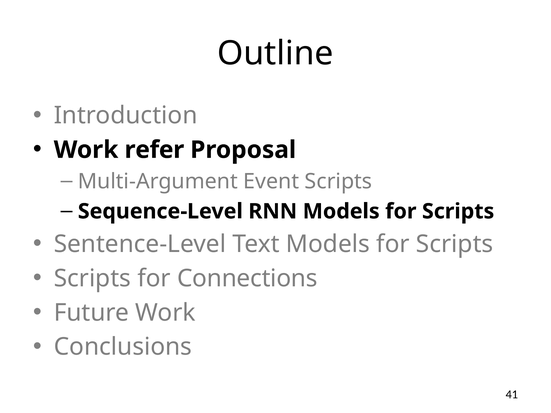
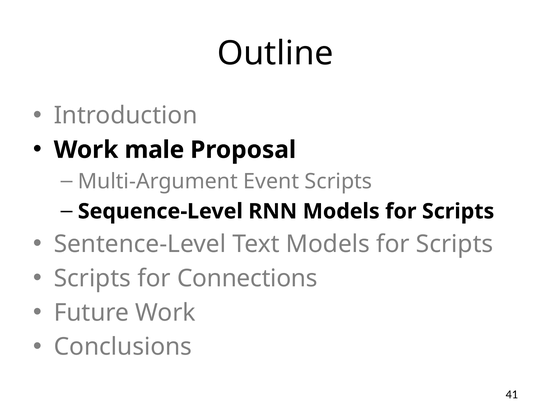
refer: refer -> male (154, 150)
